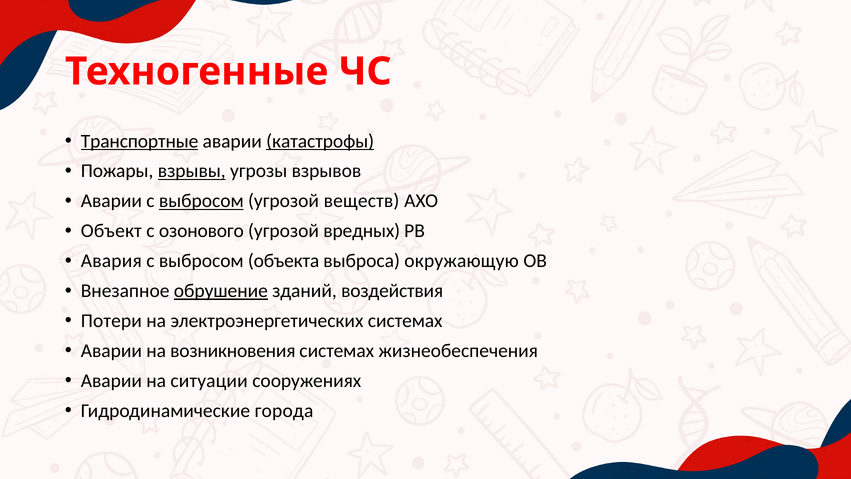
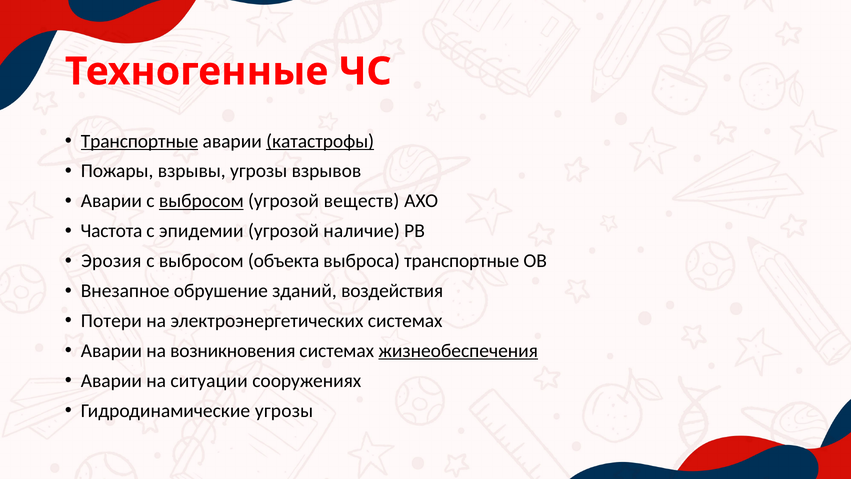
взрывы underline: present -> none (192, 171)
Объект: Объект -> Частота (111, 231)
озонового: озонового -> эпидемии (201, 231)
вредных: вредных -> наличие (362, 231)
Авария: Авария -> Эрозия (111, 261)
выброса окружающую: окружающую -> транспортные (462, 261)
обрушение underline: present -> none (221, 291)
жизнеобеспечения underline: none -> present (458, 351)
Гидродинамические города: города -> угрозы (284, 410)
